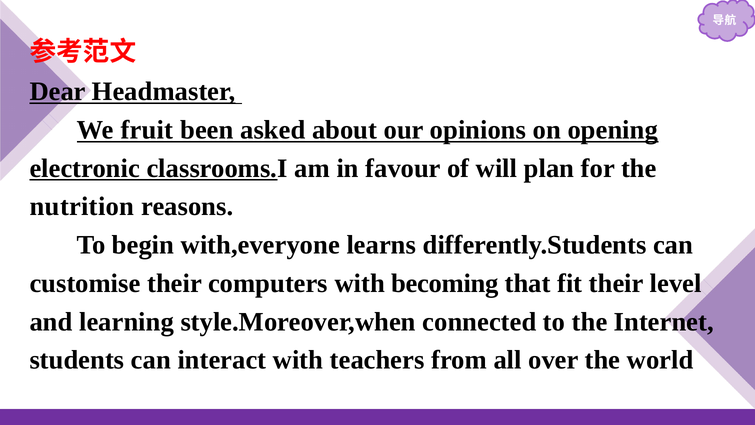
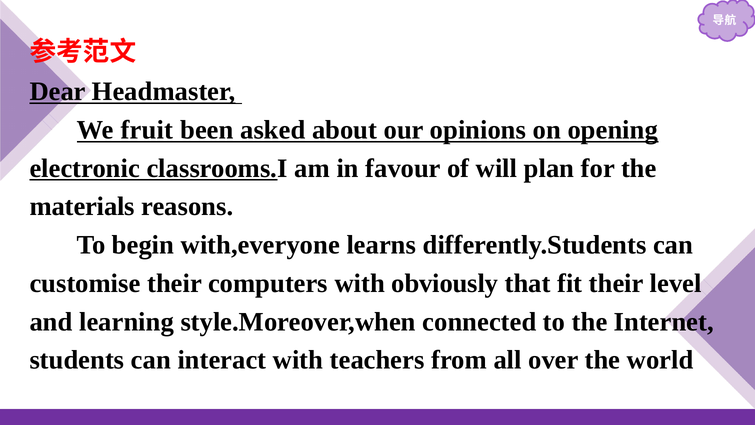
nutrition: nutrition -> materials (82, 206)
becoming: becoming -> obviously (445, 283)
